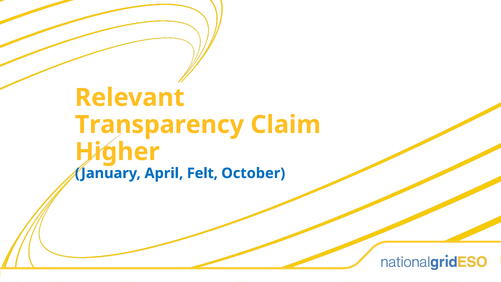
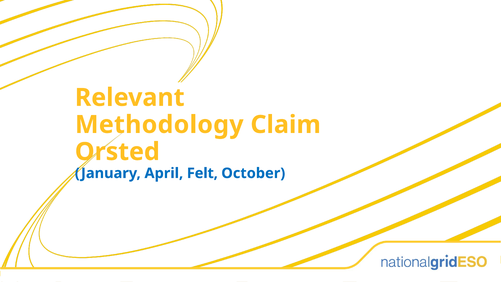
Transparency: Transparency -> Methodology (159, 125)
Higher: Higher -> Orsted (117, 152)
